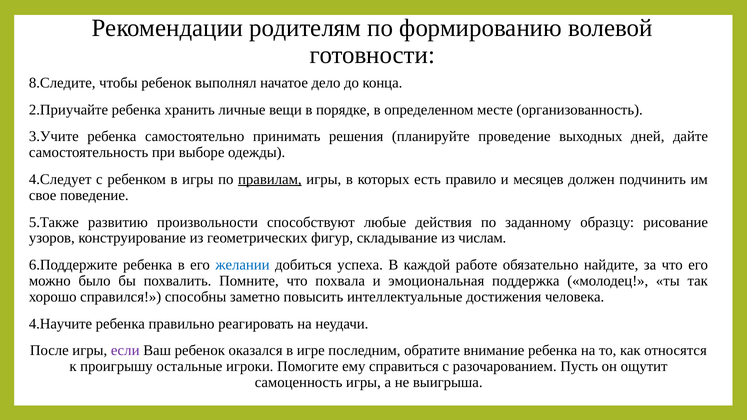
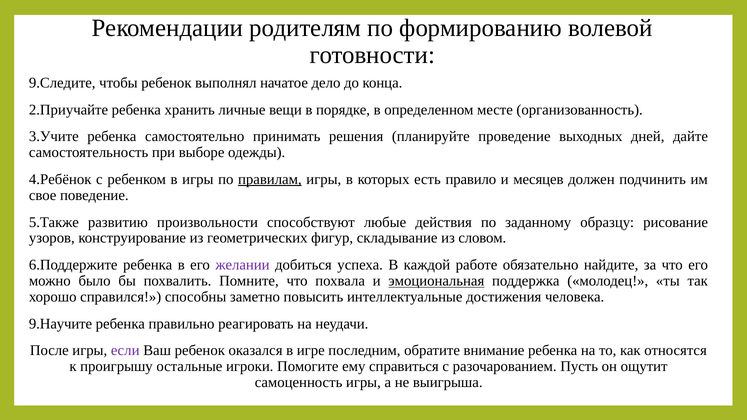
8.Следите: 8.Следите -> 9.Следите (62, 83)
4.Следует: 4.Следует -> 4.Ребёнок (60, 179)
числам: числам -> словом (482, 238)
желании colour: blue -> purple (243, 265)
эмоциональная underline: none -> present (436, 281)
4.Научите: 4.Научите -> 9.Научите (61, 324)
